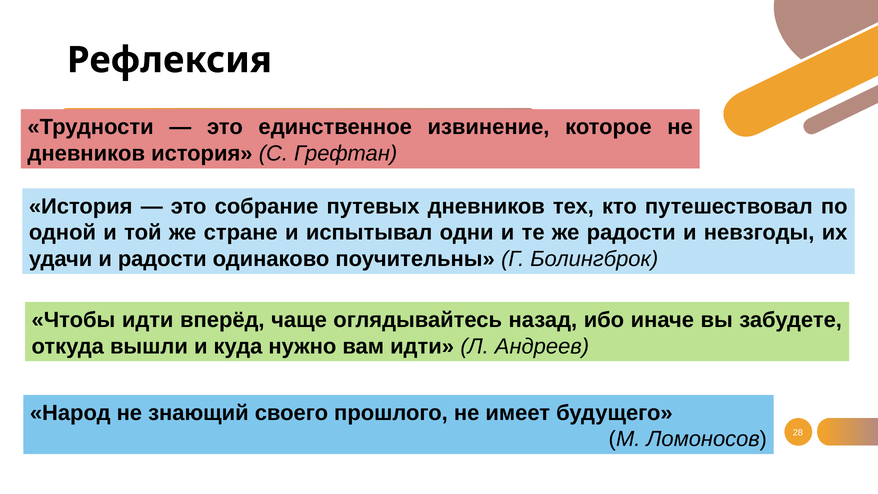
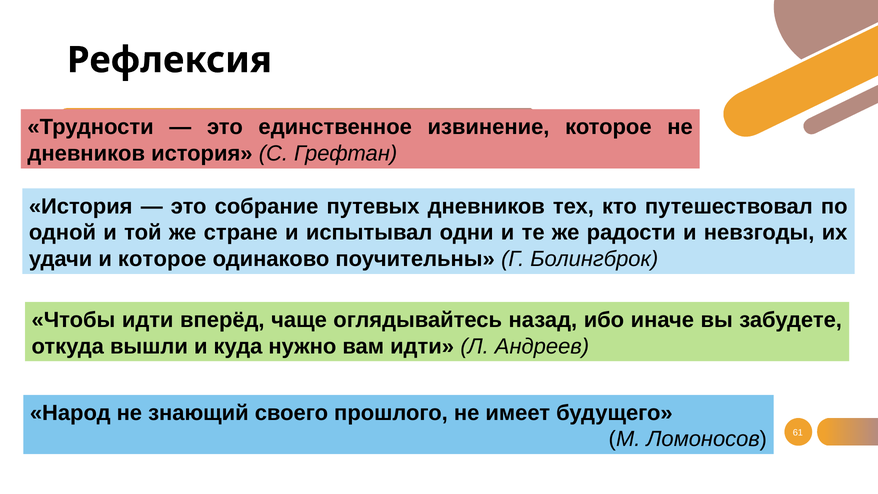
и радости: радости -> которое (162, 259)
28: 28 -> 61 (798, 433)
